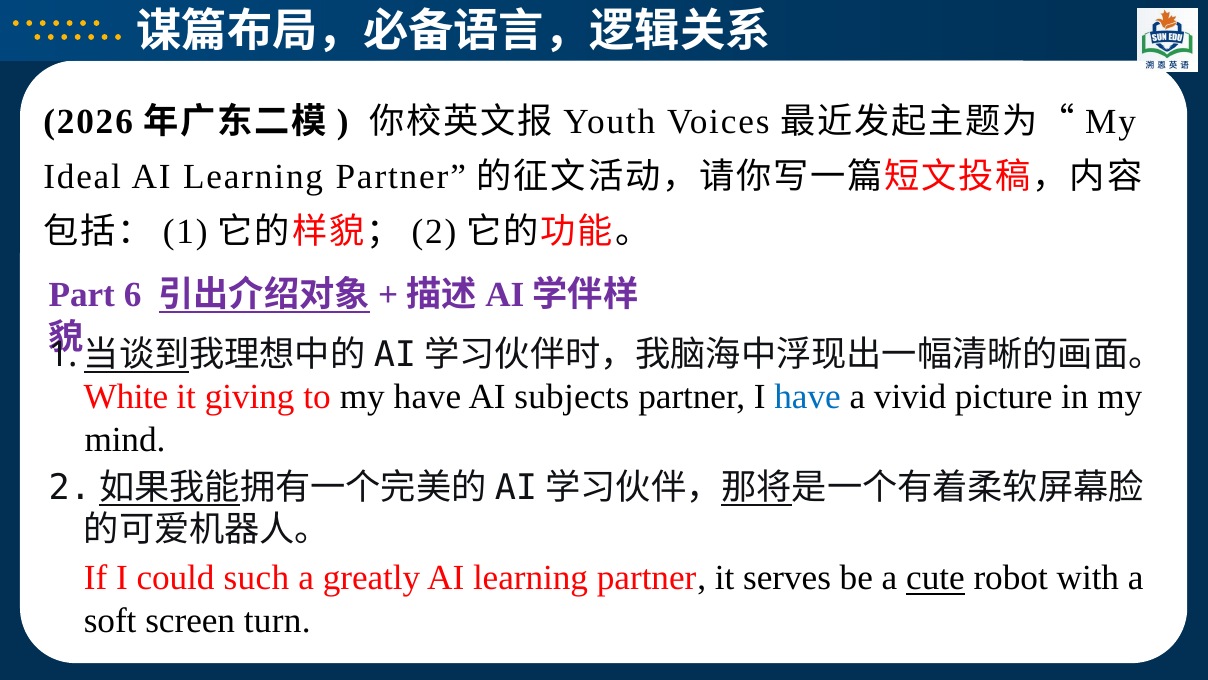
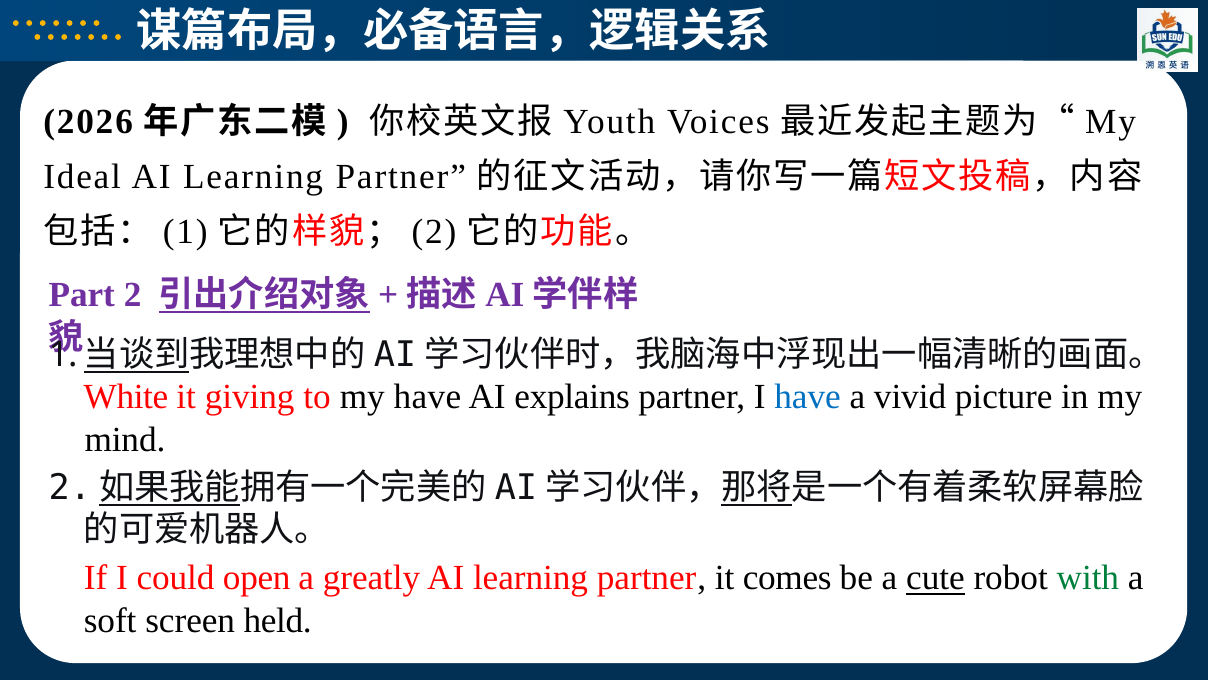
Part 6: 6 -> 2 (133, 295)
subjects: subjects -> explains (572, 397)
such: such -> open (257, 578)
serves: serves -> comes (787, 578)
with colour: black -> green (1088, 578)
turn: turn -> held (278, 620)
